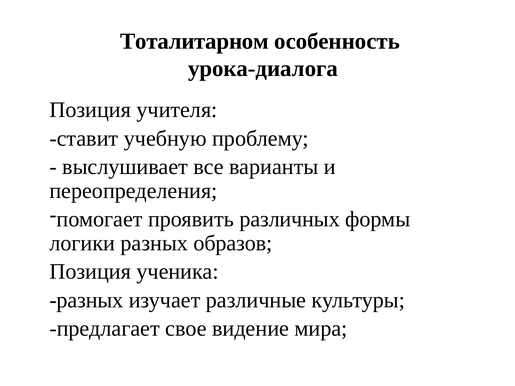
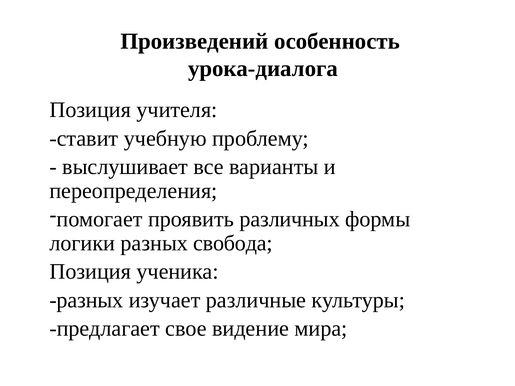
Тоталитарном: Тоталитарном -> Произведений (194, 41)
образов: образов -> свобода (233, 243)
